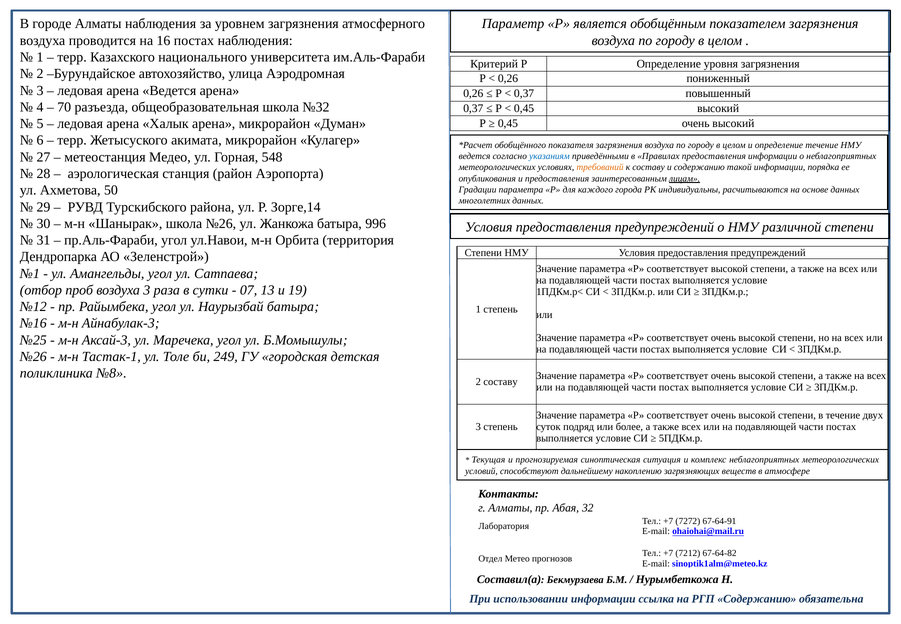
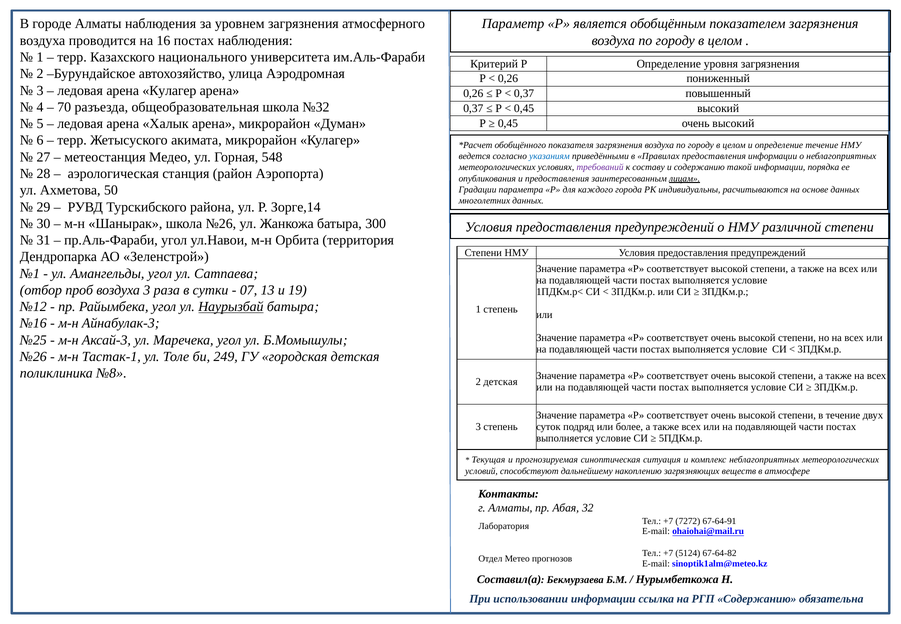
арена Ведется: Ведется -> Кулагер (169, 90)
требований colour: orange -> purple (600, 167)
996: 996 -> 300 (376, 223)
Наурызбай underline: none -> present (231, 307)
2 составу: составу -> детская (501, 382)
7212: 7212 -> 5124 (688, 553)
